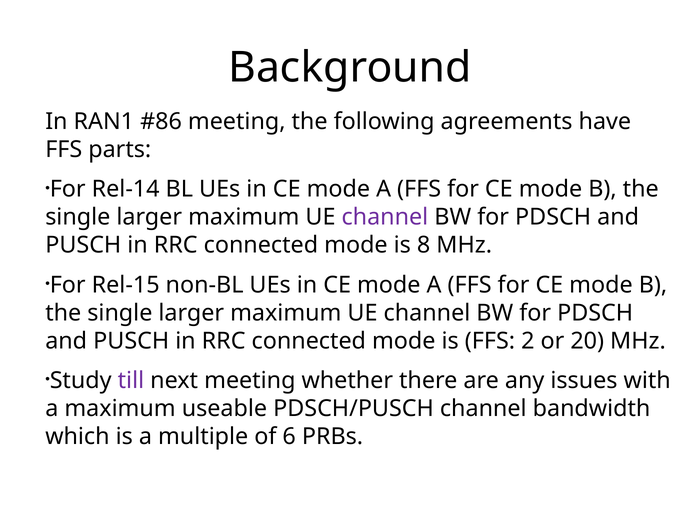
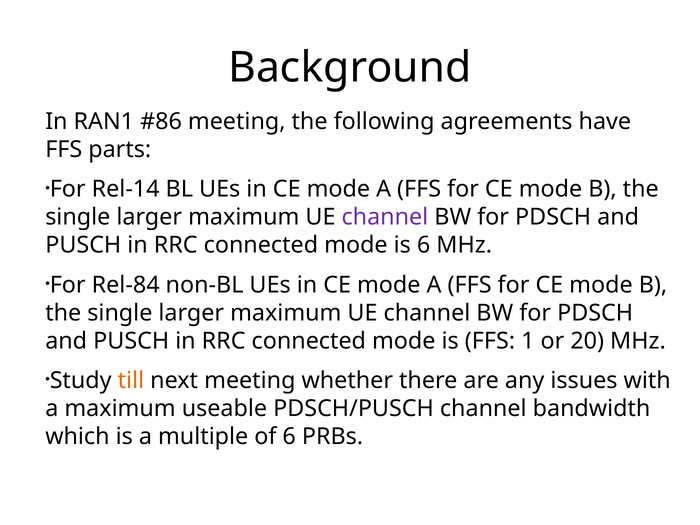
is 8: 8 -> 6 (424, 245)
Rel-15: Rel-15 -> Rel-84 (126, 285)
2: 2 -> 1 (528, 341)
till colour: purple -> orange (131, 381)
